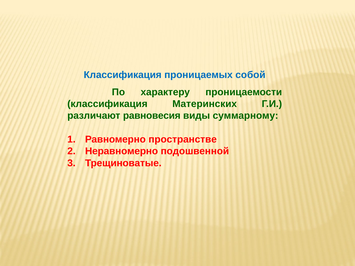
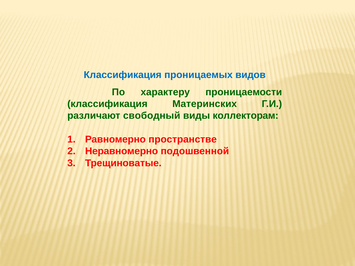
собой: собой -> видов (251, 75)
равновесия: равновесия -> свободный (152, 116)
суммарному: суммарному -> коллекторам (246, 116)
